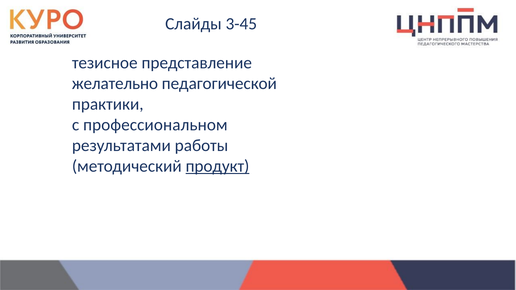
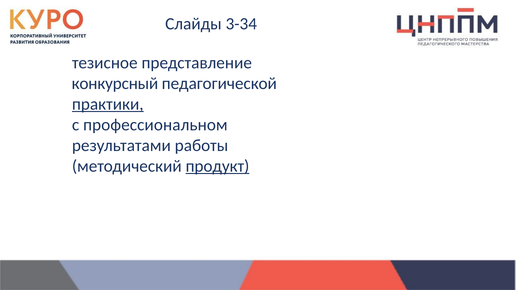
3-45: 3-45 -> 3-34 (241, 24)
желательно: желательно -> конкурсный (115, 84)
практики underline: none -> present (108, 104)
